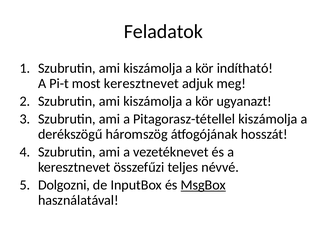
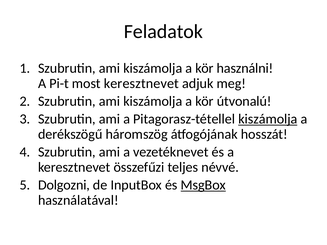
indítható: indítható -> használni (245, 68)
ugyanazt: ugyanazt -> útvonalú (244, 101)
kiszámolja underline: none -> present (268, 119)
